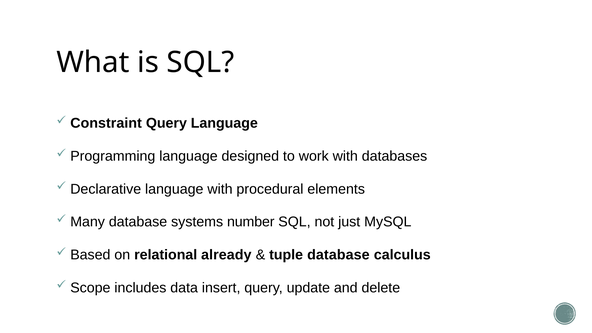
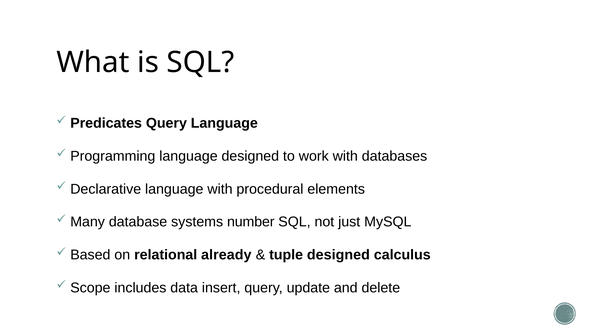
Constraint: Constraint -> Predicates (106, 123)
tuple database: database -> designed (338, 255)
